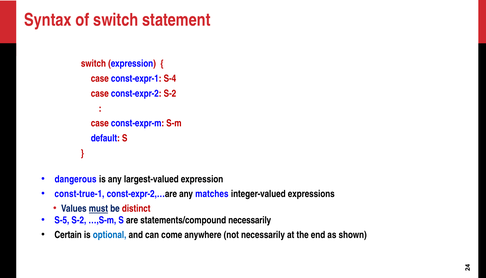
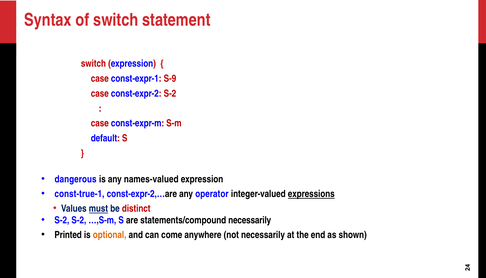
S-4: S-4 -> S-9 (170, 79)
largest-valued: largest-valued -> names-valued (151, 179)
matches: matches -> operator (212, 194)
expressions underline: none -> present (311, 194)
S-5: S-5 -> S-2 (62, 220)
Certain: Certain -> Printed (68, 235)
optional colour: blue -> orange (110, 235)
